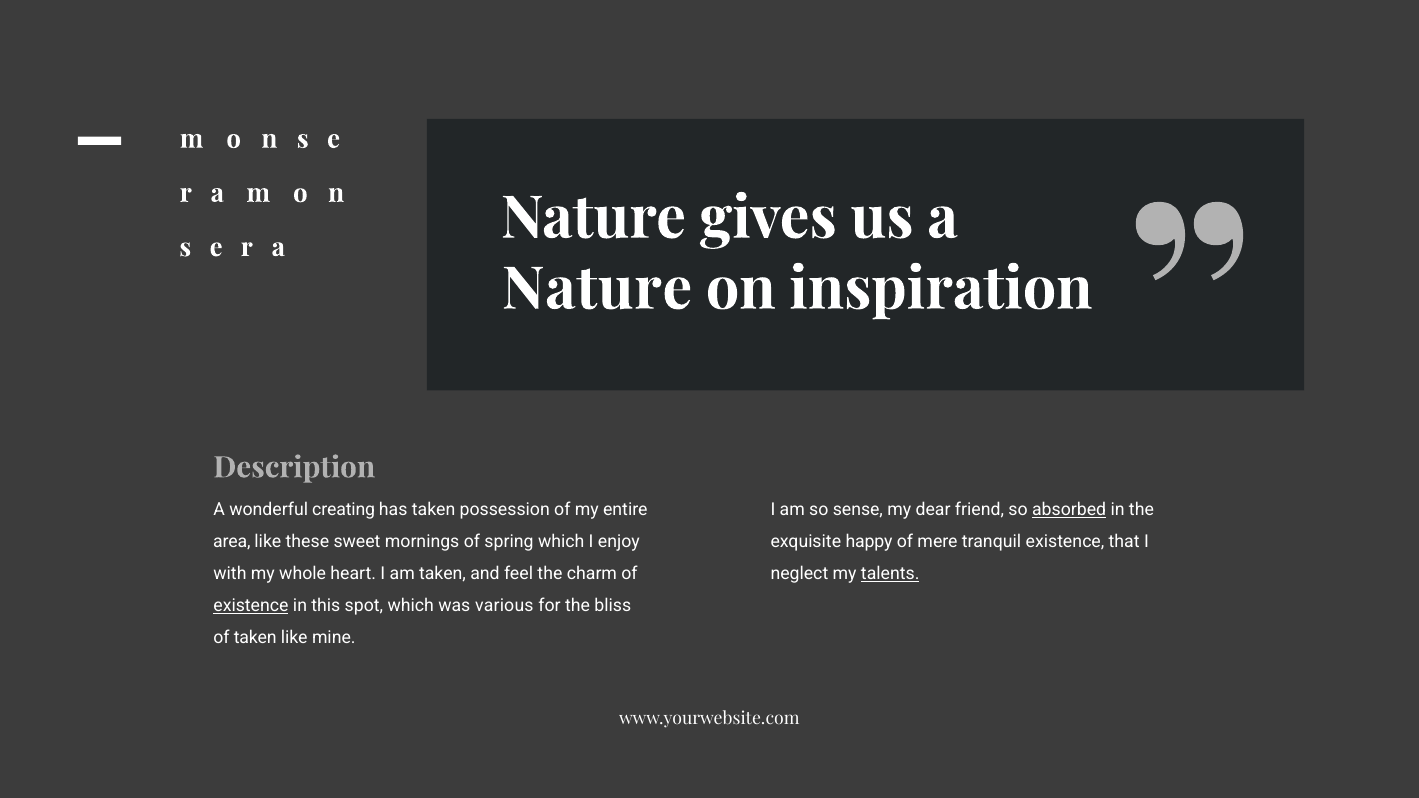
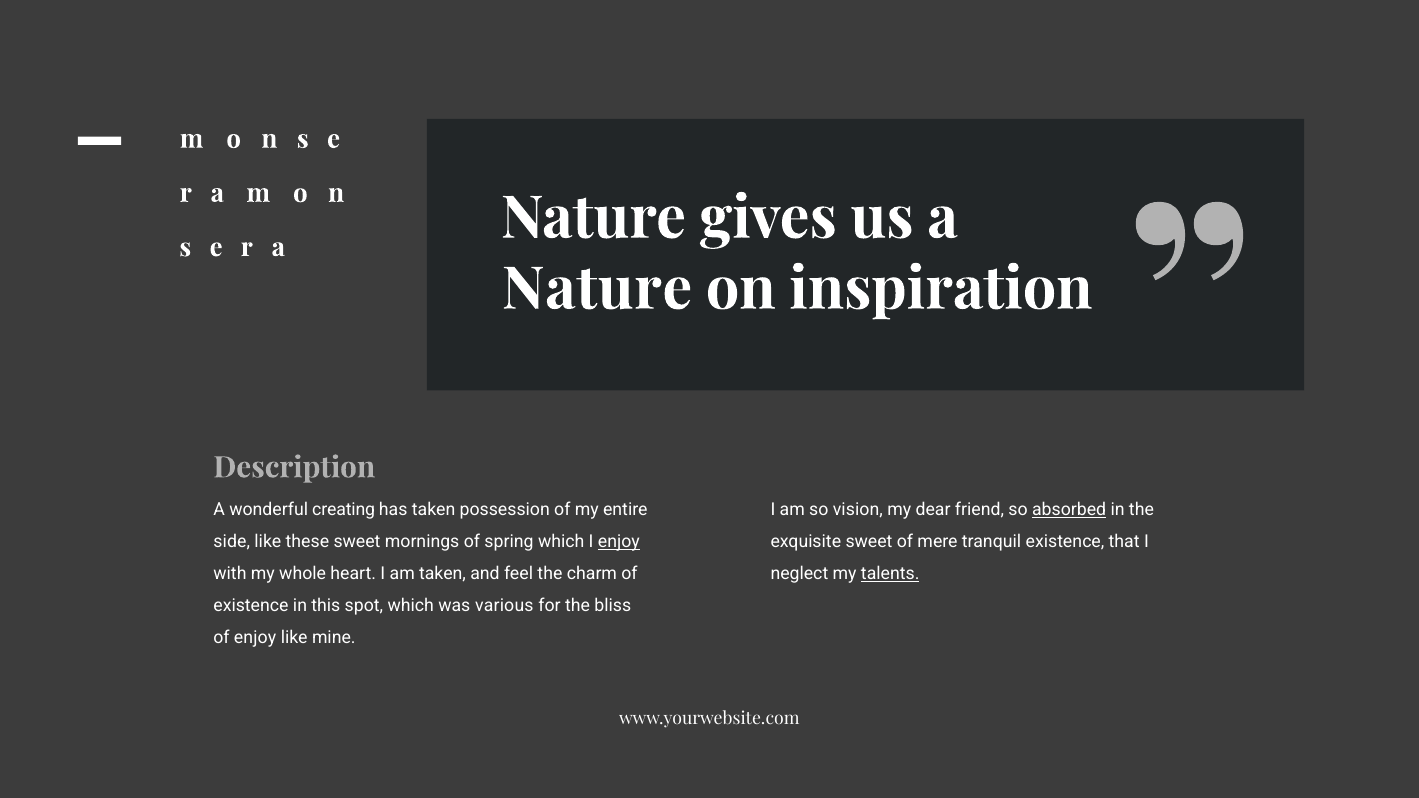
sense: sense -> vision (858, 510)
area: area -> side (232, 542)
enjoy underline: none -> present (619, 542)
exquisite happy: happy -> sweet (869, 542)
existence underline: present -> none (251, 606)
of taken: taken -> enjoy (255, 638)
